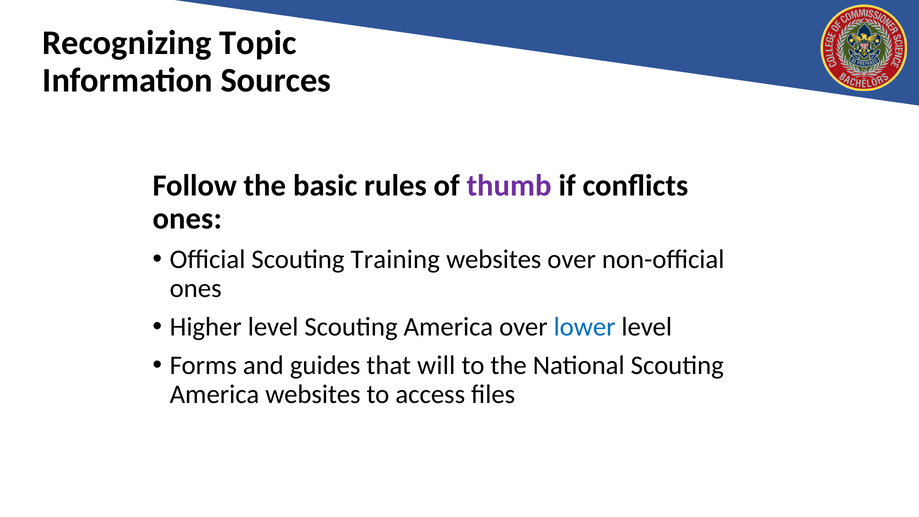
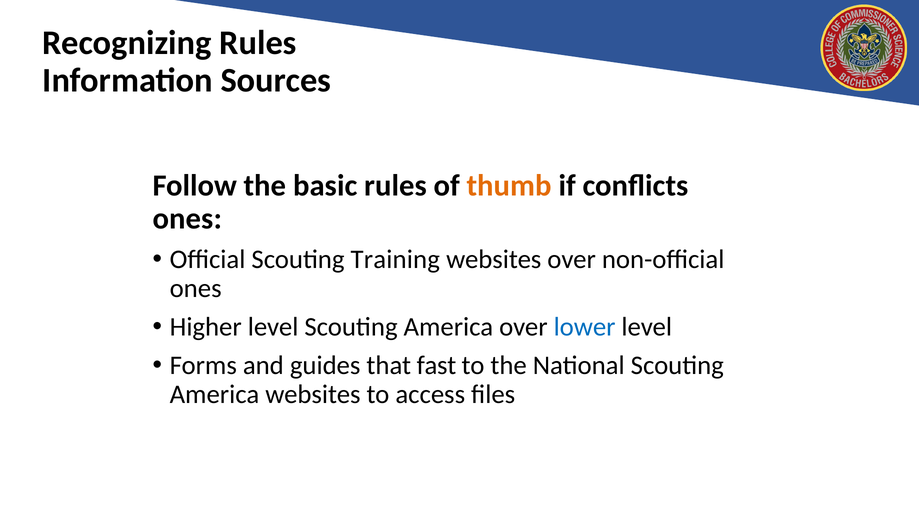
Recognizing Topic: Topic -> Rules (258, 43)
thumb colour: purple -> orange (509, 186)
will: will -> fast (436, 365)
